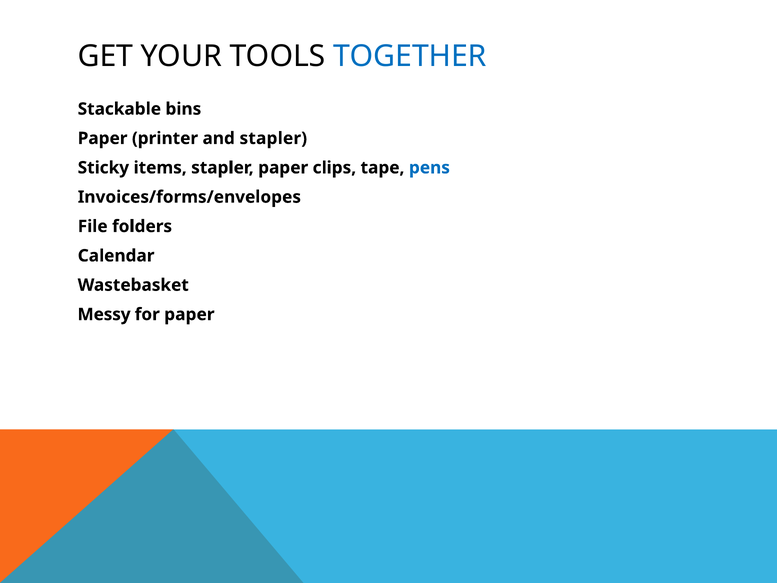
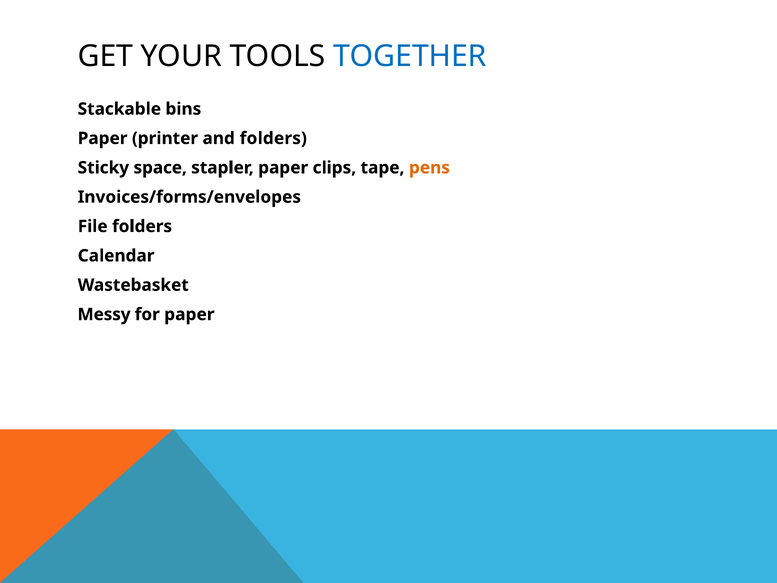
and stapler: stapler -> folders (273, 138)
items: items -> space (160, 168)
pens colour: blue -> orange (429, 168)
